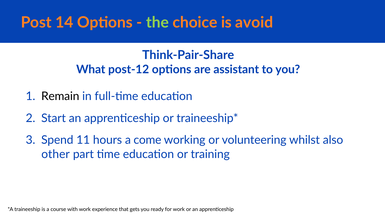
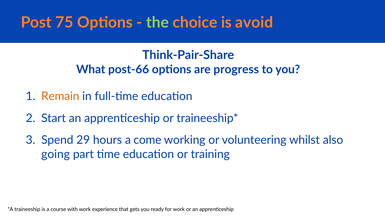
14: 14 -> 75 (64, 22)
post-12: post-12 -> post-66 (129, 69)
assistant: assistant -> progress (236, 69)
Remain colour: black -> orange (60, 96)
11: 11 -> 29 (83, 140)
other: other -> going (56, 154)
